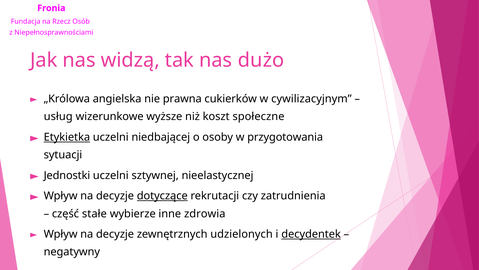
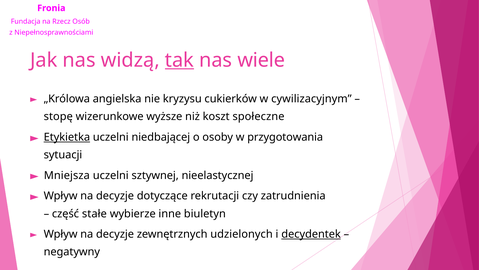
tak underline: none -> present (179, 60)
dużo: dużo -> wiele (261, 60)
prawna: prawna -> kryzysu (182, 99)
usług: usług -> stopę (58, 116)
Jednostki: Jednostki -> Mniejsza (67, 175)
dotyczące underline: present -> none (162, 196)
zdrowia: zdrowia -> biuletyn (205, 213)
